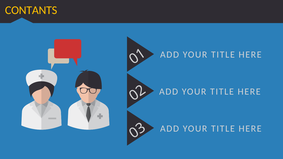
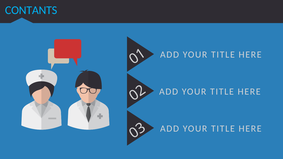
CONTANTS colour: yellow -> light blue (31, 10)
